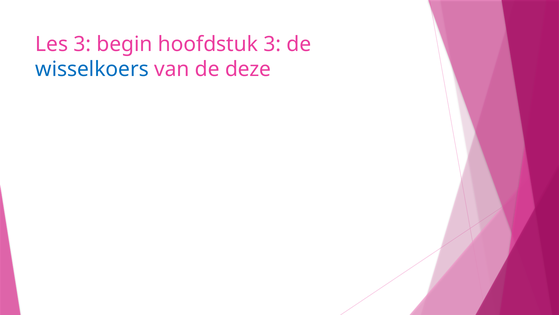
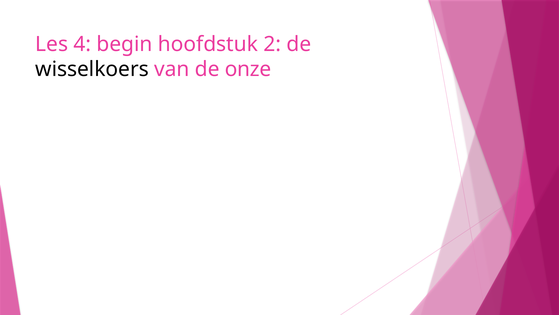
Les 3: 3 -> 4 (82, 44)
hoofdstuk 3: 3 -> 2 (272, 44)
wisselkoers colour: blue -> black (92, 69)
deze: deze -> onze (248, 69)
